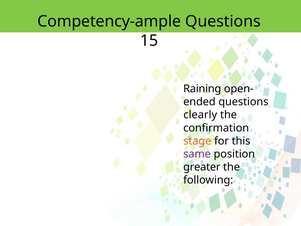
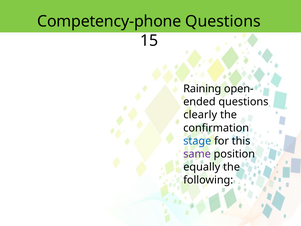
Competency-ample: Competency-ample -> Competency-phone (109, 21)
stage colour: orange -> blue (197, 141)
greater: greater -> equally (202, 167)
